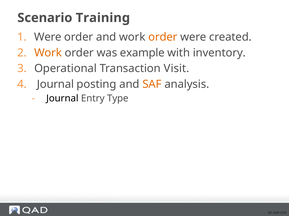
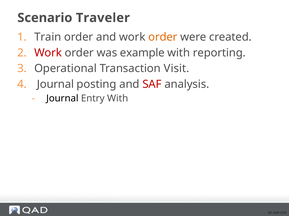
Training: Training -> Traveler (103, 18)
Were: Were -> Train (48, 37)
Work colour: orange -> red (48, 53)
inventory: inventory -> reporting (219, 53)
SAF colour: orange -> red (152, 84)
Entry Type: Type -> With (118, 99)
